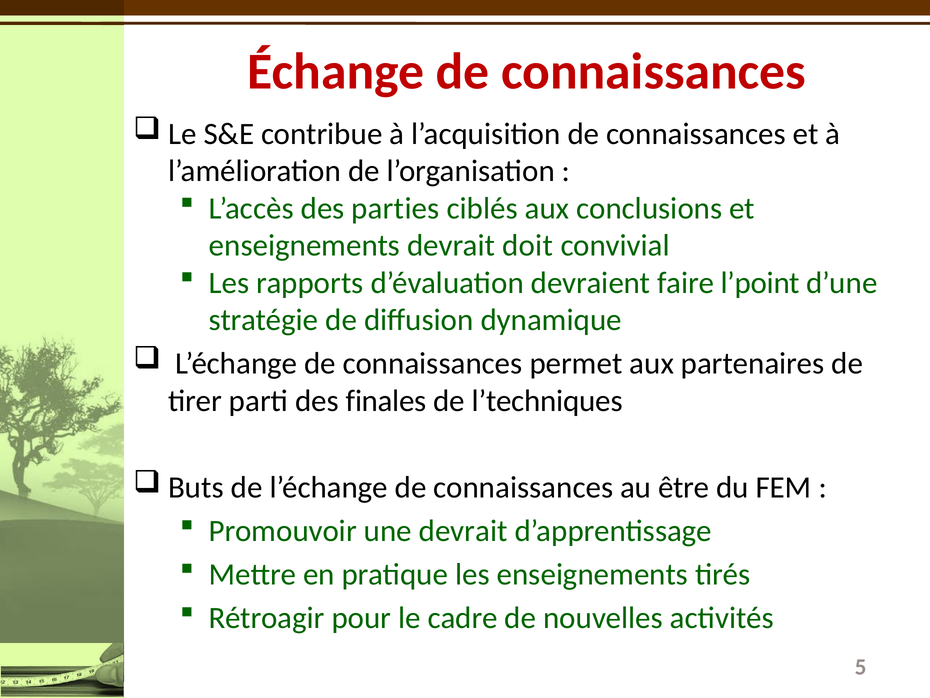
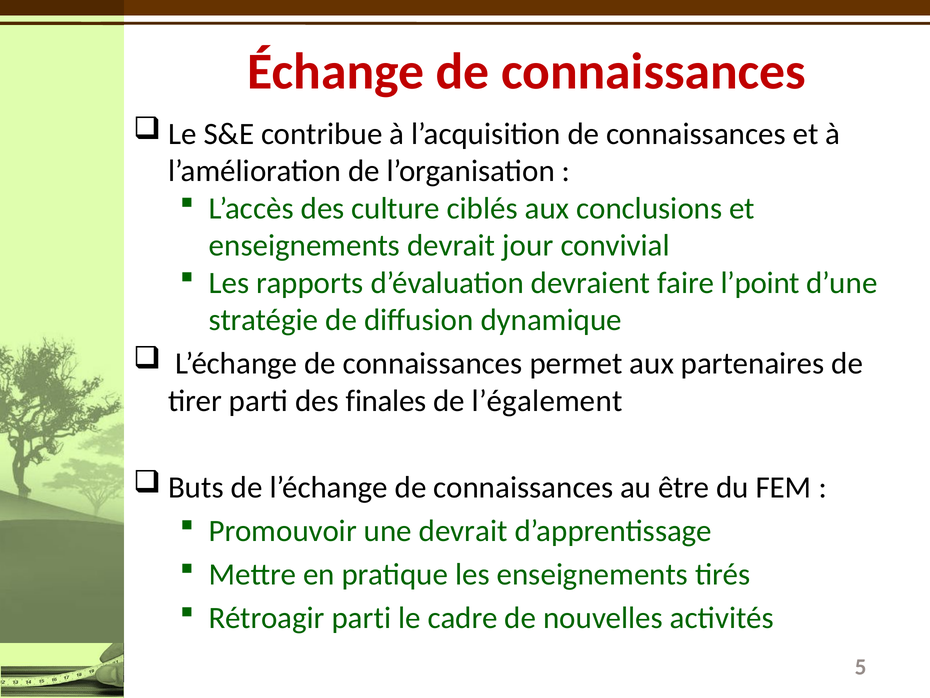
parties: parties -> culture (396, 208)
doit: doit -> jour (528, 246)
l’techniques: l’techniques -> l’également (547, 401)
Rétroagir pour: pour -> parti (361, 617)
